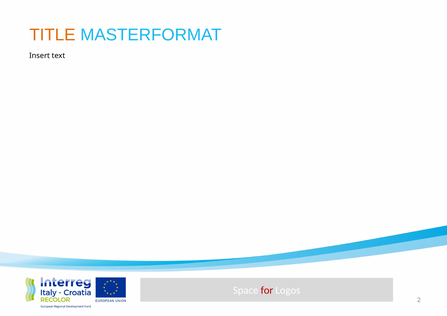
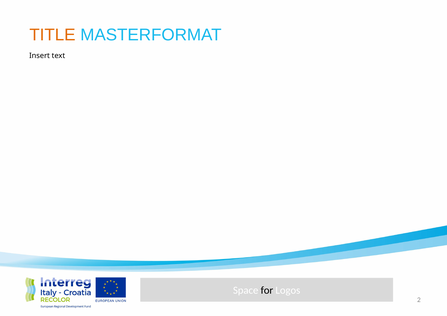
for colour: red -> black (267, 291)
